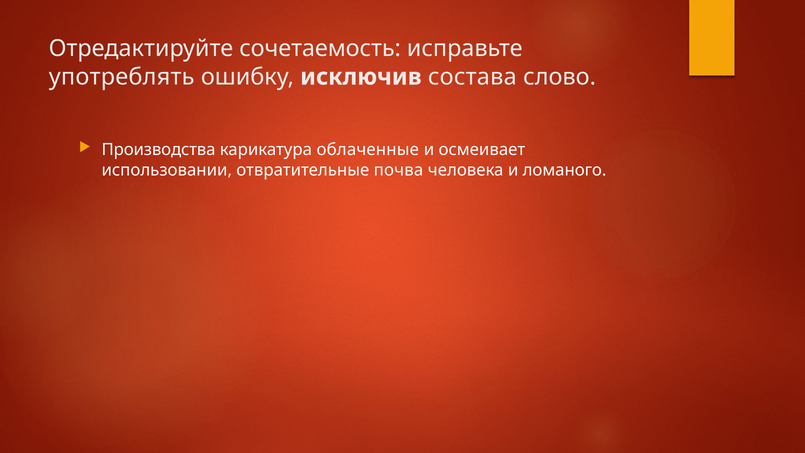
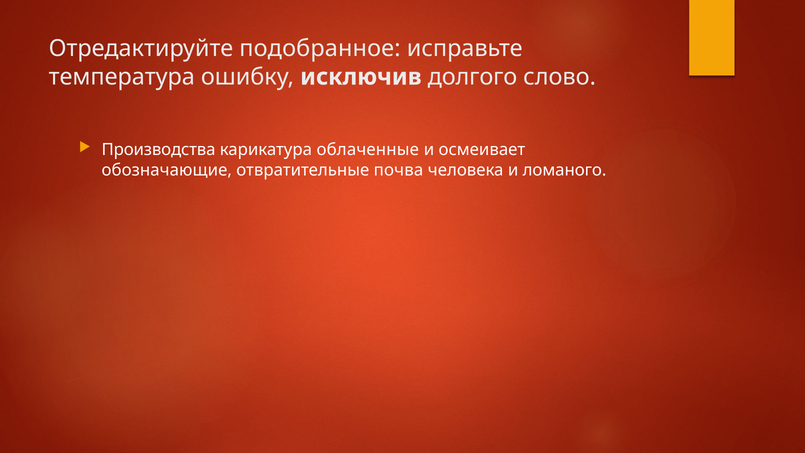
сочетаемость: сочетаемость -> подобранное (320, 49)
употреблять: употреблять -> температура (122, 77)
состава: состава -> долгого (472, 77)
использовании: использовании -> обозначающие (167, 170)
